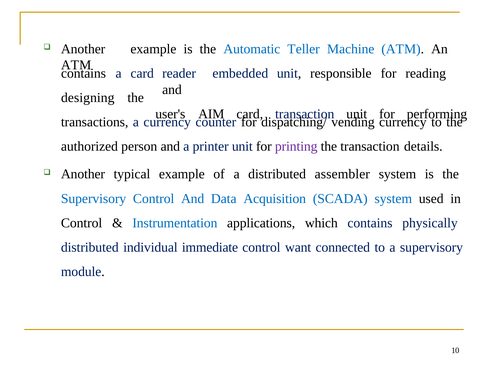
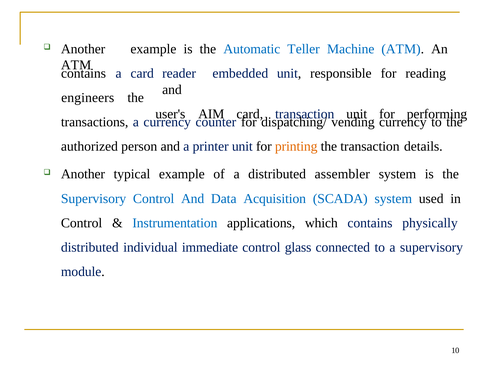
designing: designing -> engineers (88, 98)
printing colour: purple -> orange (296, 147)
want: want -> glass (298, 247)
